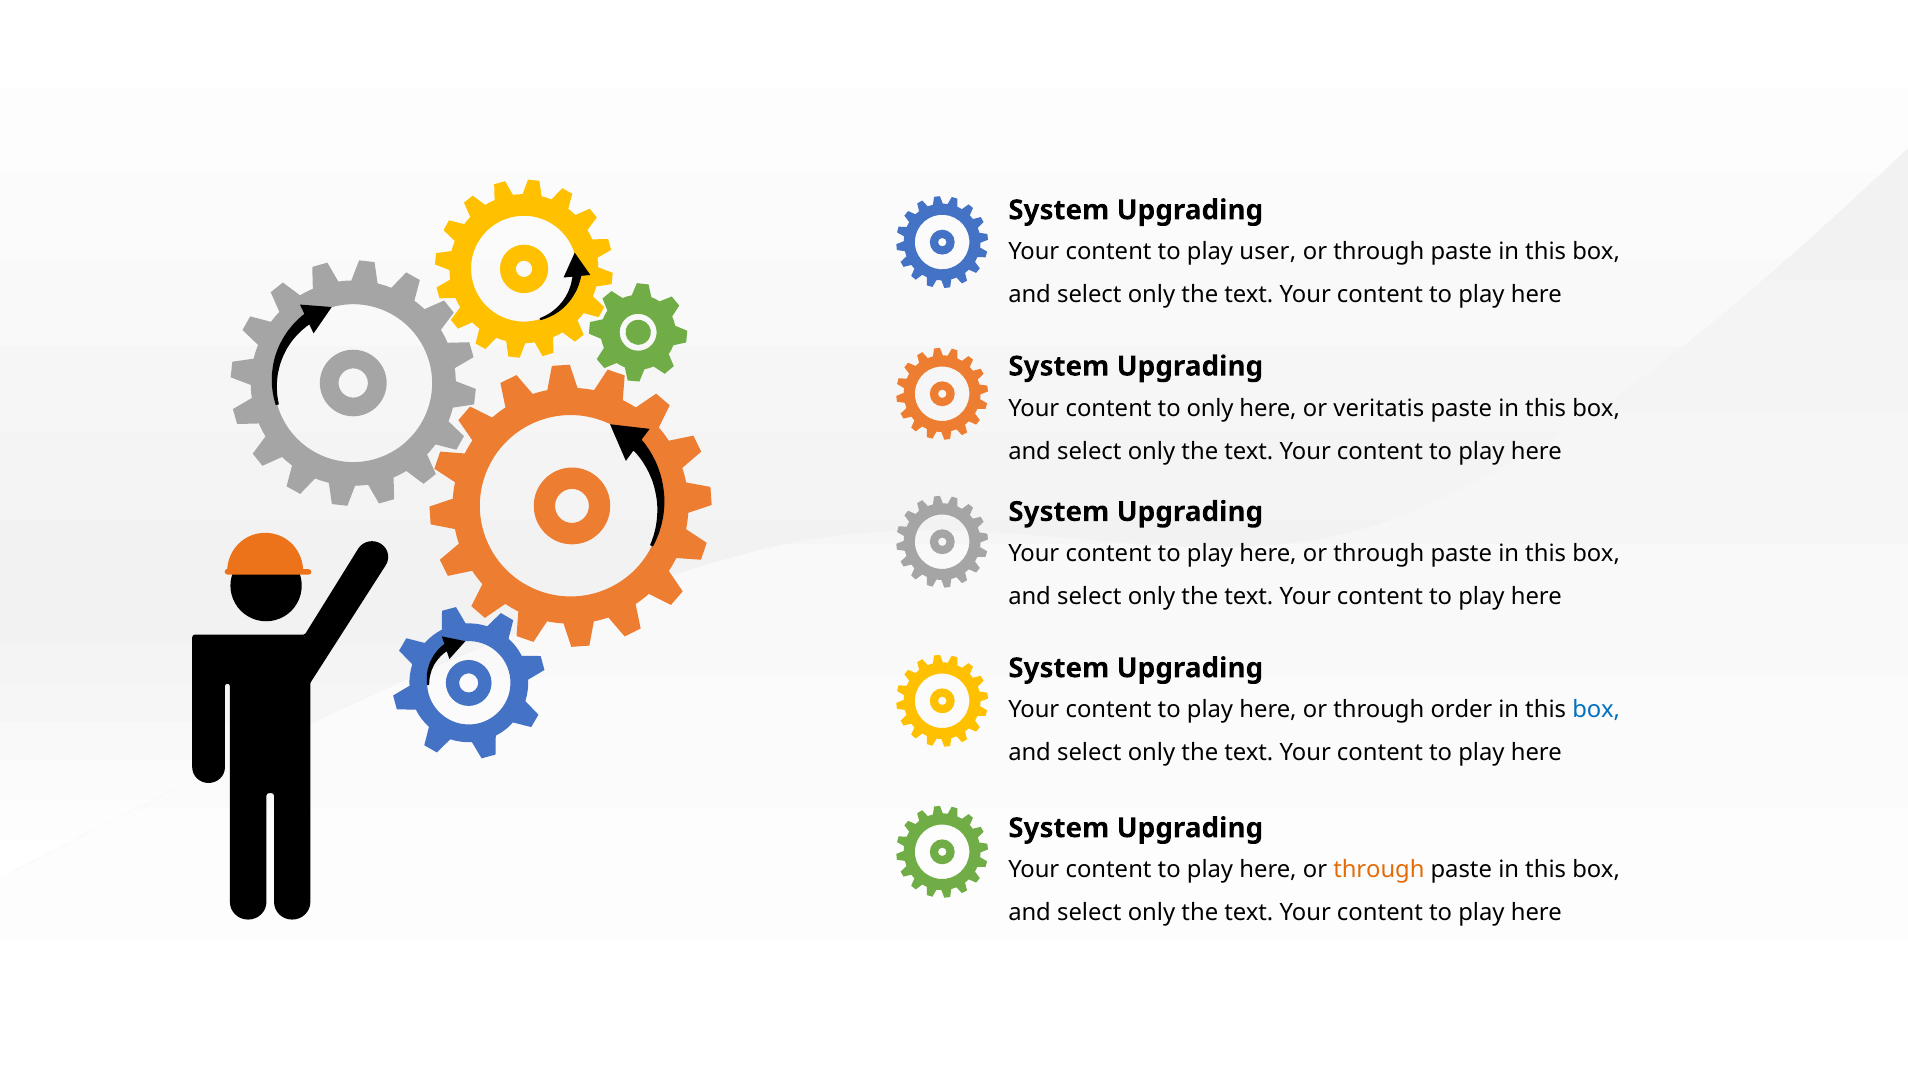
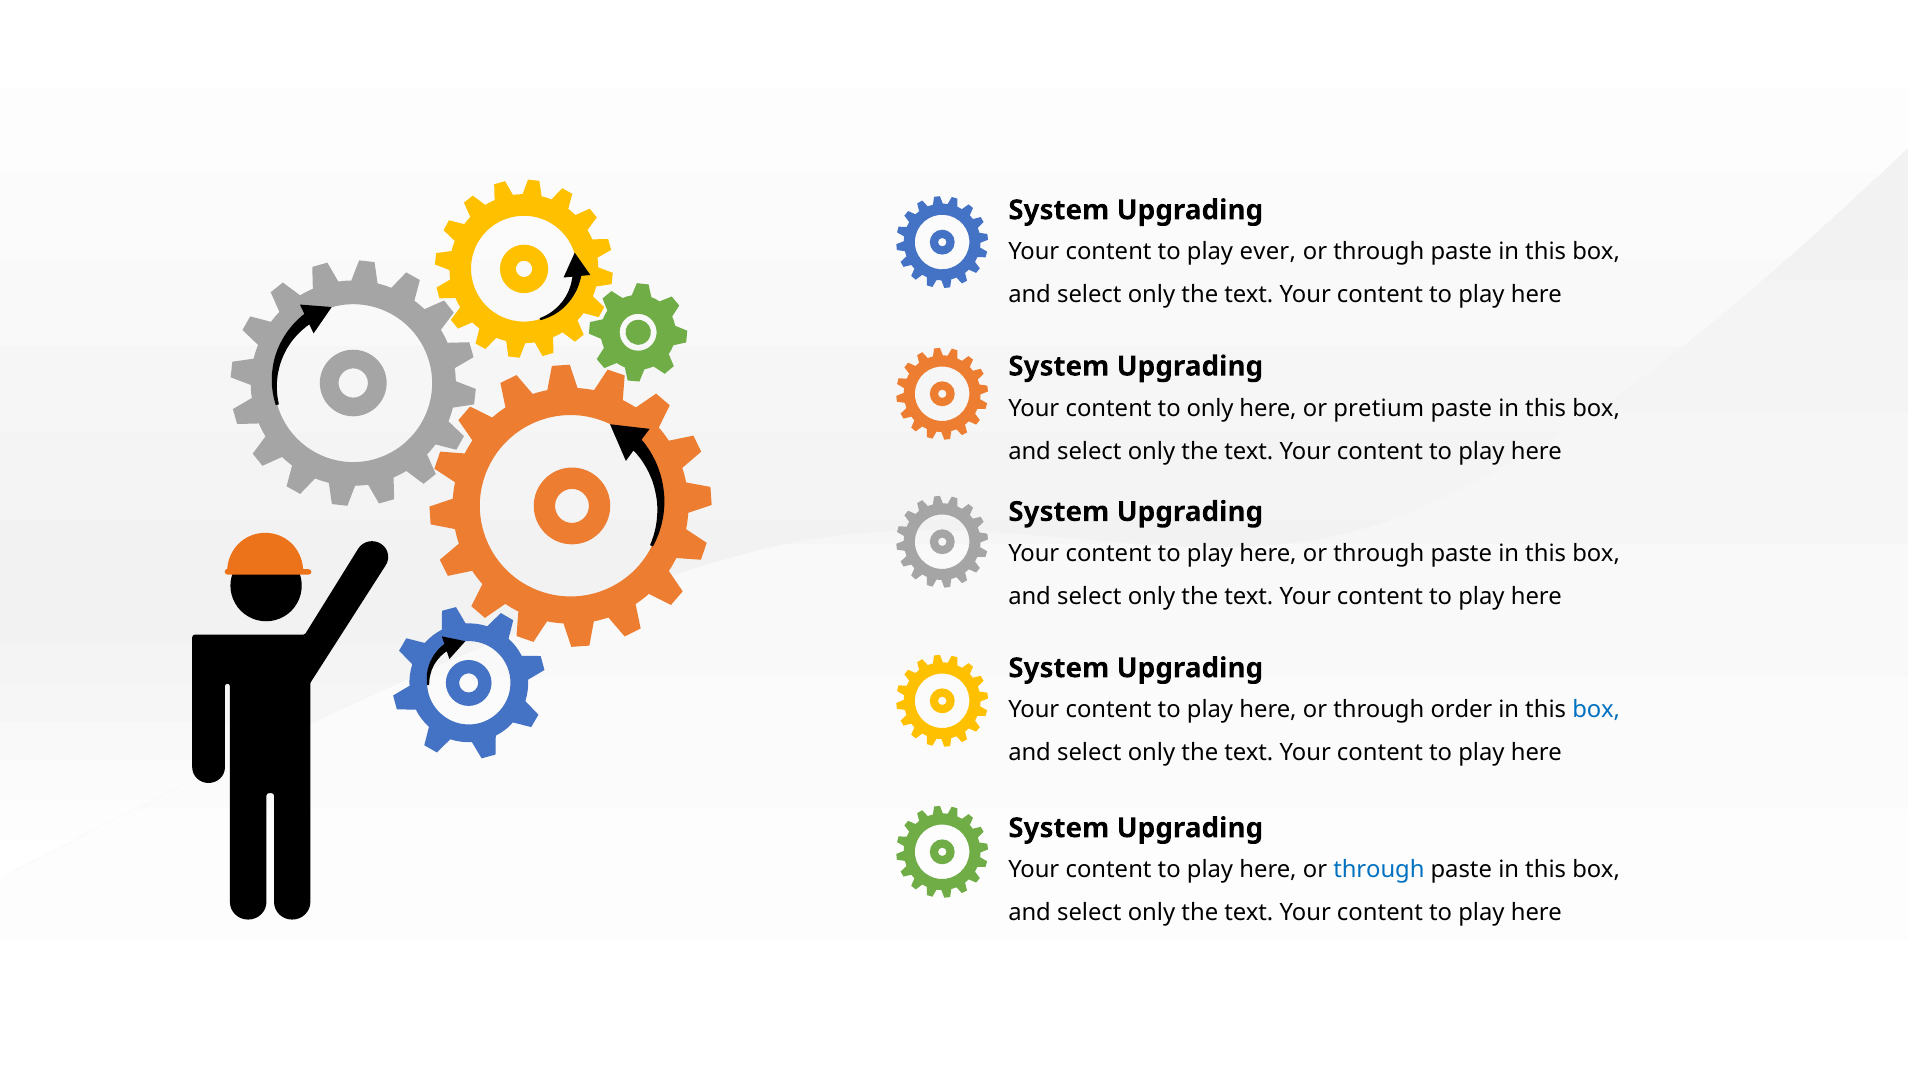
user: user -> ever (1268, 252)
veritatis: veritatis -> pretium (1379, 408)
through colour: orange -> blue (1379, 870)
